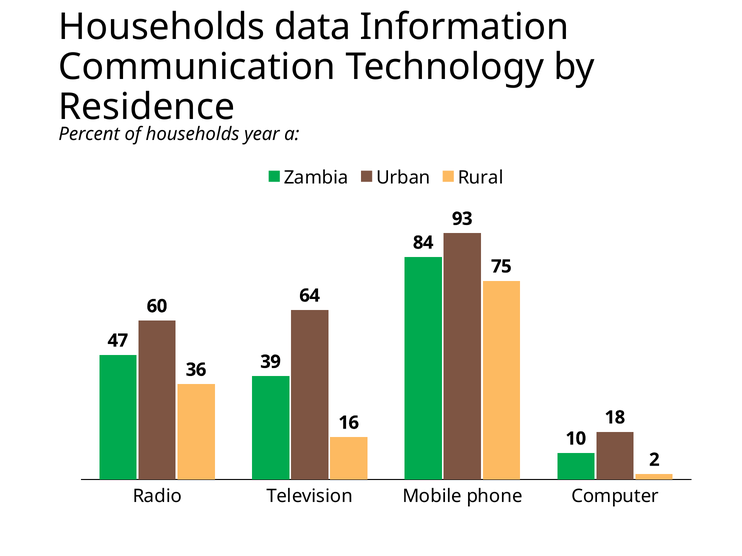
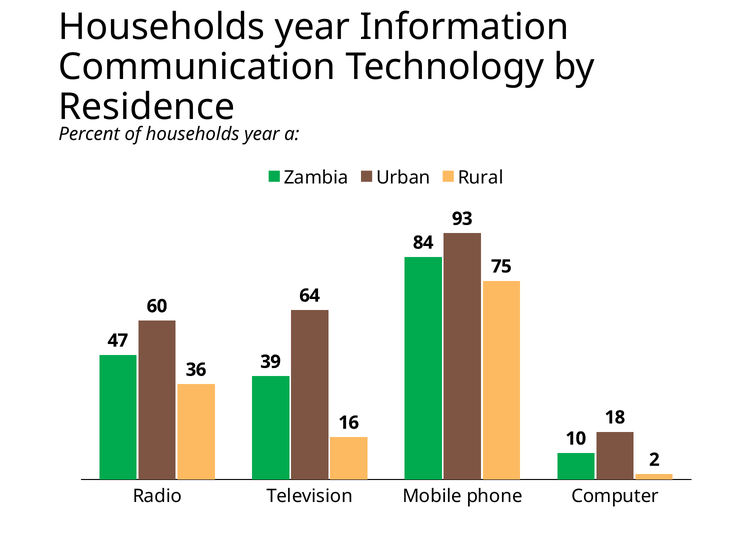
data: data -> year (313, 27)
